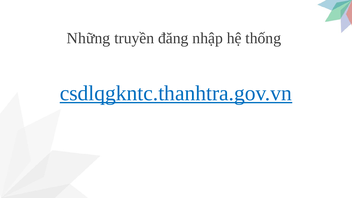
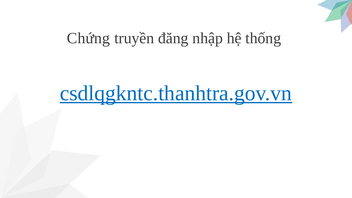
Những: Những -> Chứng (88, 38)
